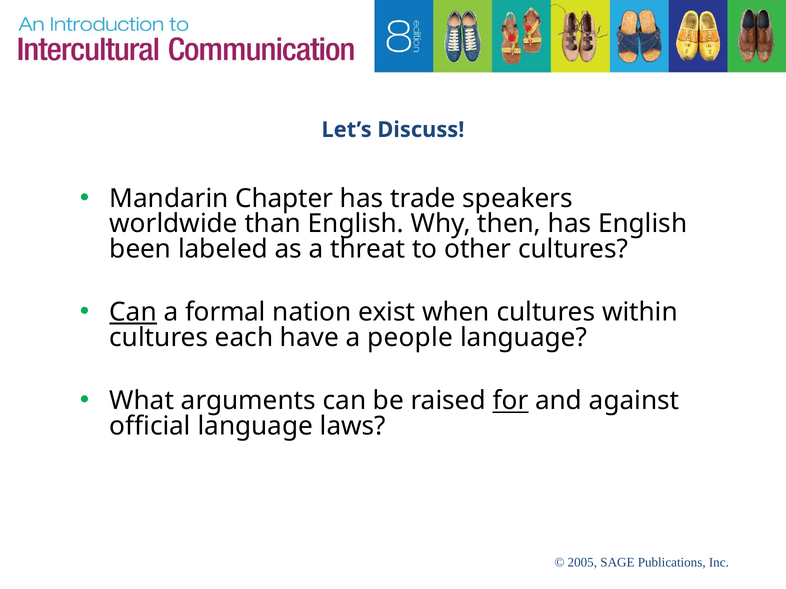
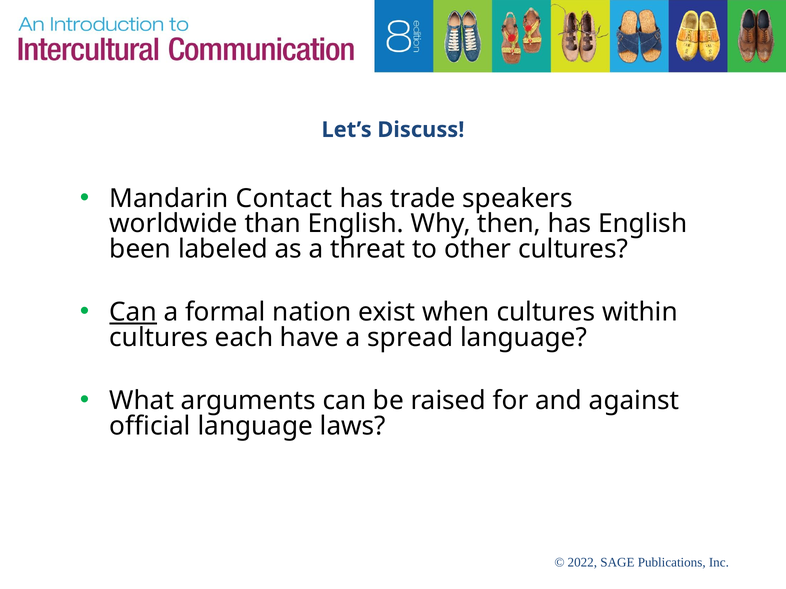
Chapter: Chapter -> Contact (284, 199)
people: people -> spread (410, 338)
for underline: present -> none (511, 401)
2005: 2005 -> 2022 (582, 563)
